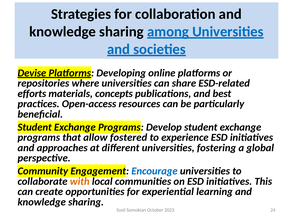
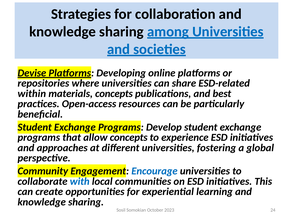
efforts: efforts -> within (32, 93)
allow fostered: fostered -> concepts (129, 137)
with colour: orange -> blue (80, 181)
